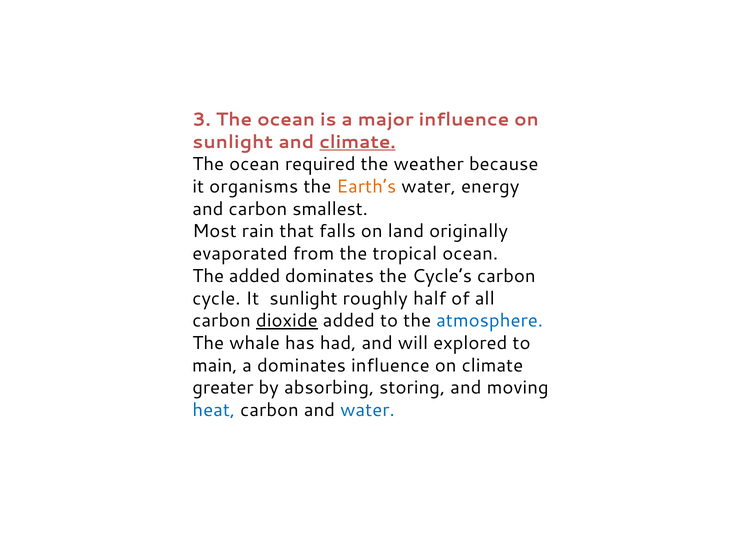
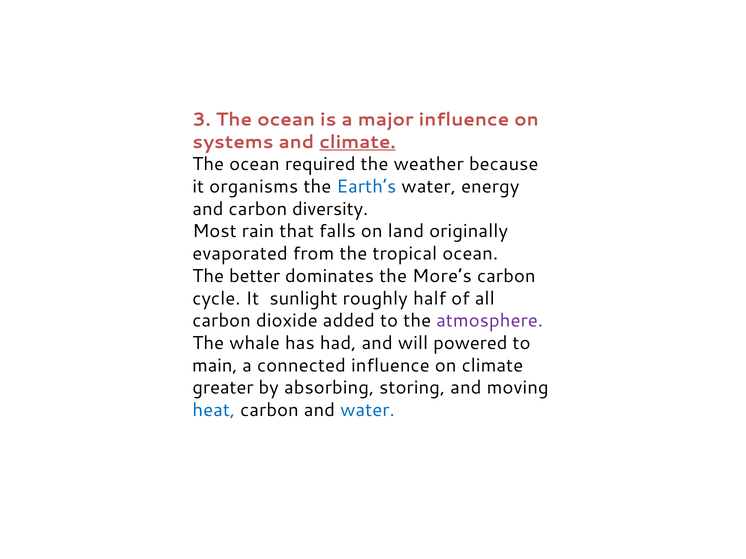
sunlight: sunlight -> systems (233, 142)
Earth’s colour: orange -> blue (366, 187)
smallest: smallest -> diversity (330, 209)
The added: added -> better (255, 276)
Cycle’s: Cycle’s -> More’s (442, 276)
dioxide underline: present -> none (287, 321)
atmosphere colour: blue -> purple (490, 321)
explored: explored -> powered (470, 343)
a dominates: dominates -> connected (301, 366)
